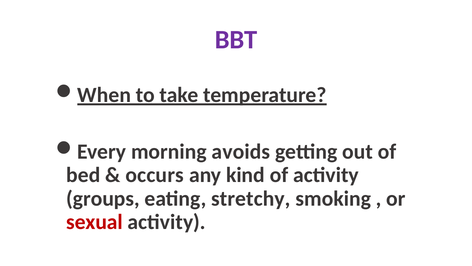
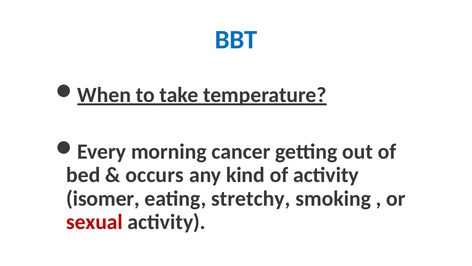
BBT colour: purple -> blue (236, 40)
avoids: avoids -> cancer (241, 151)
groups: groups -> isomer (103, 198)
